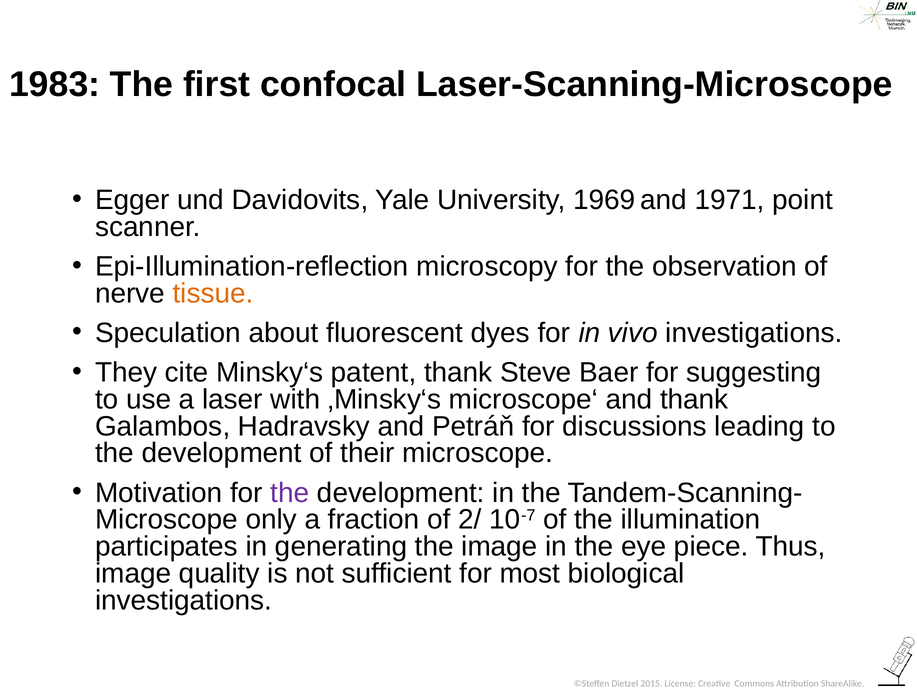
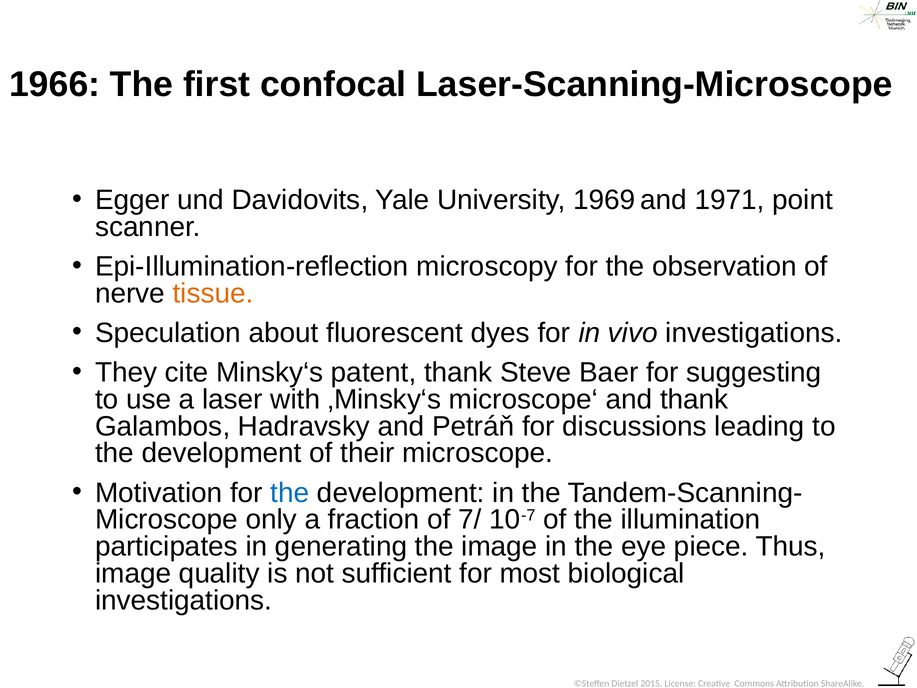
1983: 1983 -> 1966 (55, 85)
the colour: purple -> blue (290, 493)
2/: 2/ -> 7/ (470, 519)
